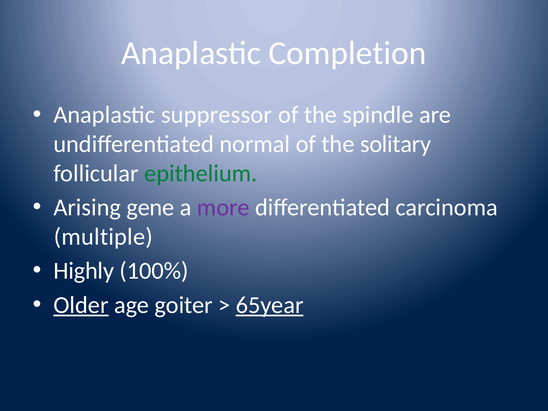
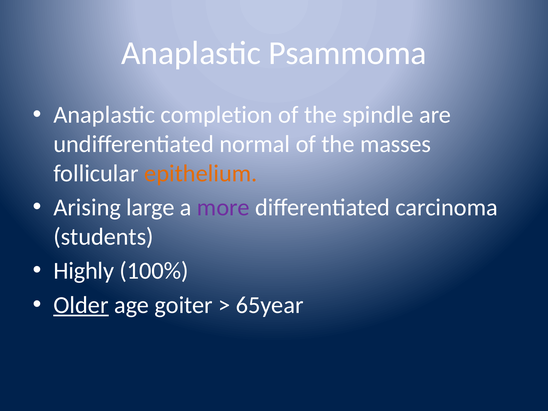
Completion: Completion -> Psammoma (348, 53)
suppressor: suppressor -> completion (217, 115)
solitary: solitary -> masses (396, 144)
epithelium colour: green -> orange (201, 173)
gene: gene -> large (150, 208)
multiple: multiple -> students (103, 237)
65year underline: present -> none (270, 305)
